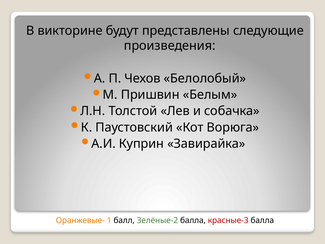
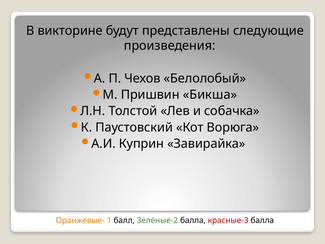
Белым: Белым -> Бикша (210, 95)
